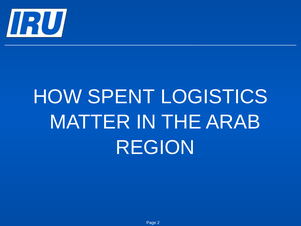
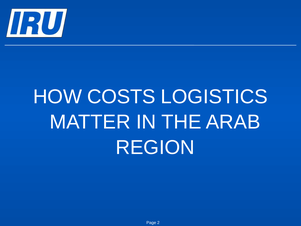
SPENT: SPENT -> COSTS (121, 97)
